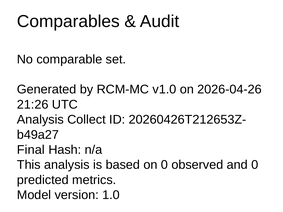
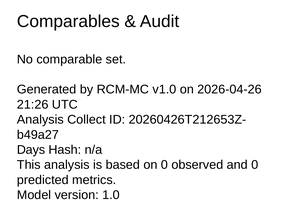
Final: Final -> Days (31, 150)
